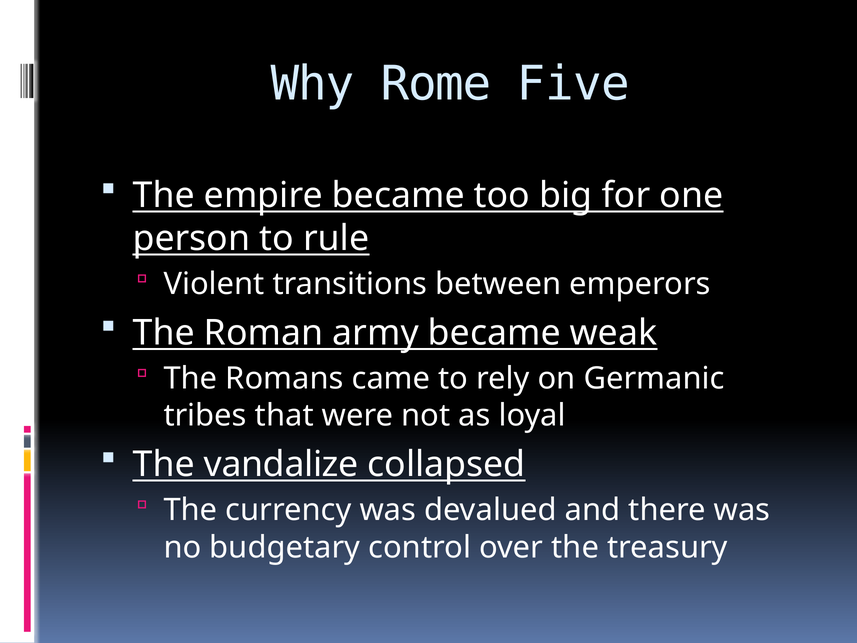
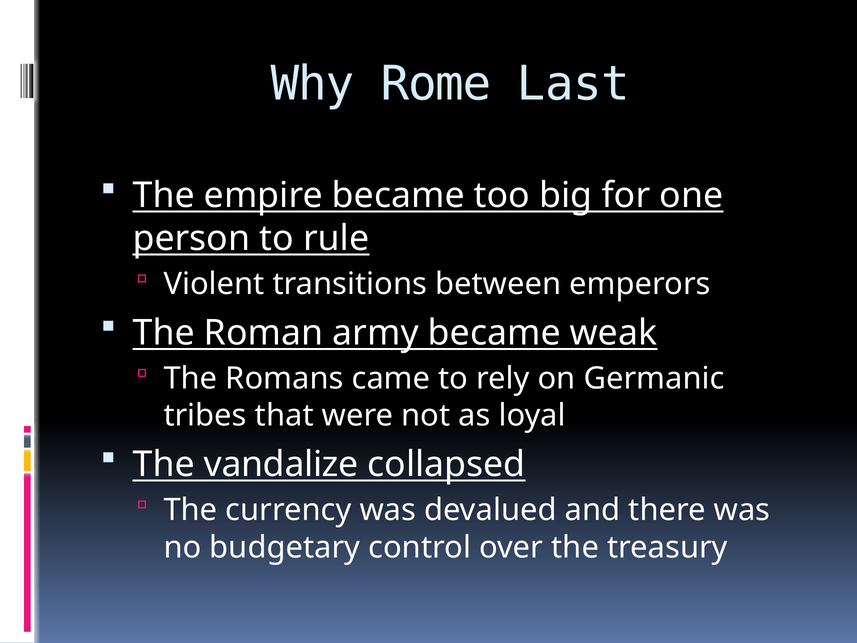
Five: Five -> Last (574, 84)
